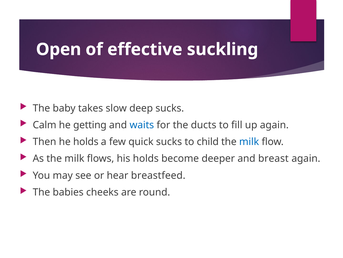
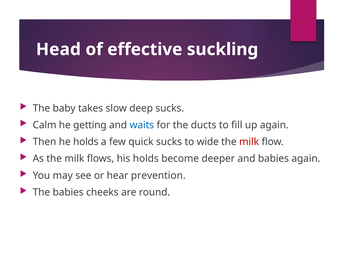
Open: Open -> Head (58, 49)
child: child -> wide (208, 141)
milk colour: blue -> red (249, 141)
and breast: breast -> babies (273, 158)
breastfeed: breastfeed -> prevention (158, 175)
